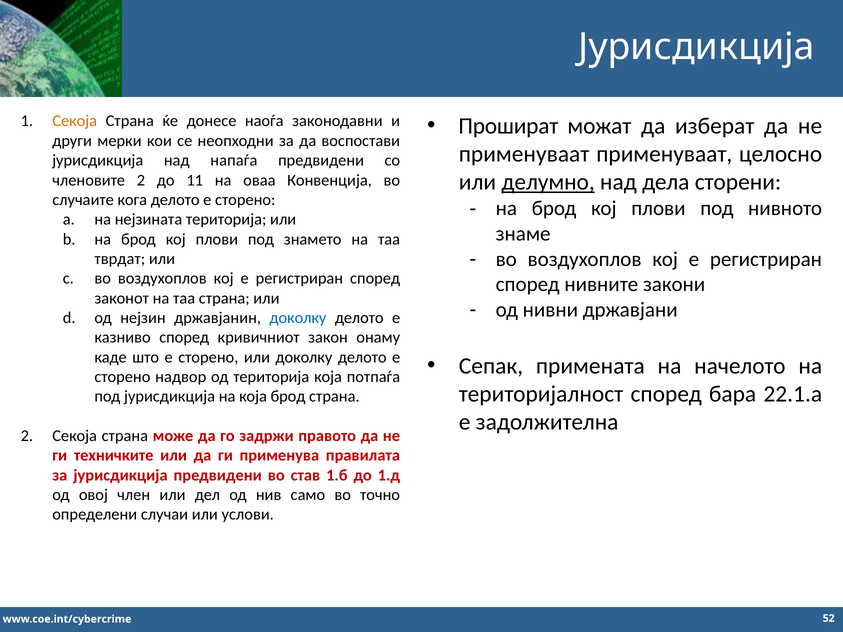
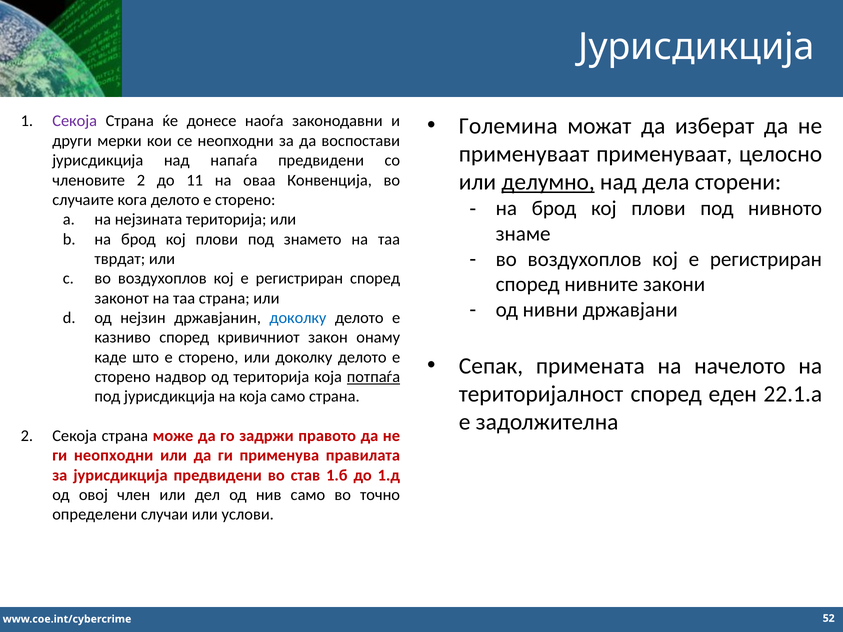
Прошират: Прошират -> Големина (508, 126)
Секоја colour: orange -> purple (75, 121)
потпаѓа underline: none -> present (373, 377)
бара: бара -> еден (733, 394)
која брод: брод -> само (288, 397)
ги техничките: техничките -> неопходни (114, 456)
